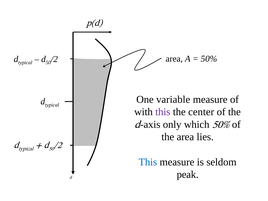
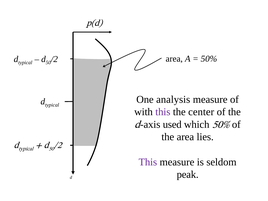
variable: variable -> analysis (173, 99)
only: only -> used (172, 124)
This colour: blue -> purple (148, 162)
